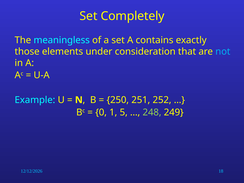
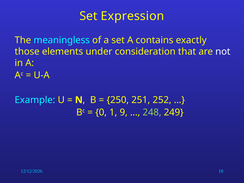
Completely: Completely -> Expression (132, 16)
not colour: light blue -> white (223, 52)
5: 5 -> 9 (124, 112)
